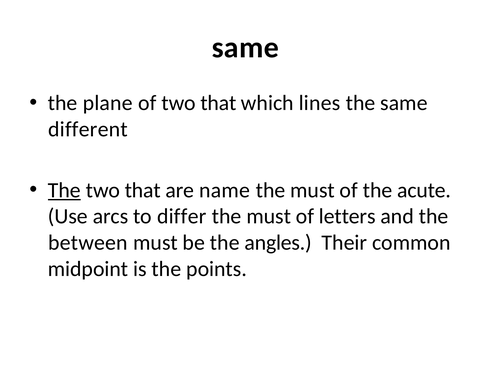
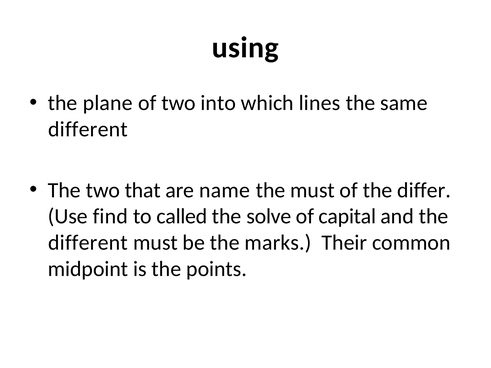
same: same -> using (245, 48)
of two that: that -> into (218, 103)
The underline: present -> none (64, 190)
acute: acute -> differ (424, 190)
arcs: arcs -> find (110, 217)
differ: differ -> called (182, 217)
must: must -> solve (269, 217)
letters: letters -> capital (347, 217)
between: between -> different (88, 243)
angles: angles -> marks (278, 243)
